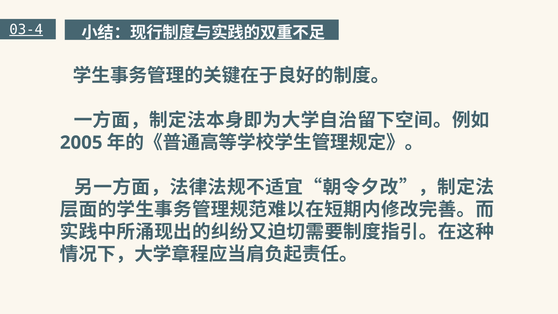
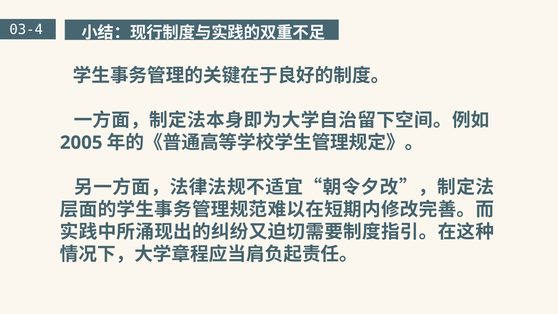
03-4 underline: present -> none (26, 30)
